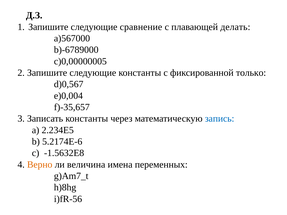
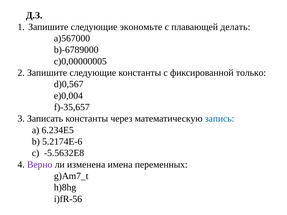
сравнение: сравнение -> экономьте (141, 27)
2.234Е5: 2.234Е5 -> 6.234Е5 (58, 130)
-1.5632Е8: -1.5632Е8 -> -5.5632Е8 (64, 153)
Верно colour: orange -> purple (40, 165)
величина: величина -> изменена (86, 165)
